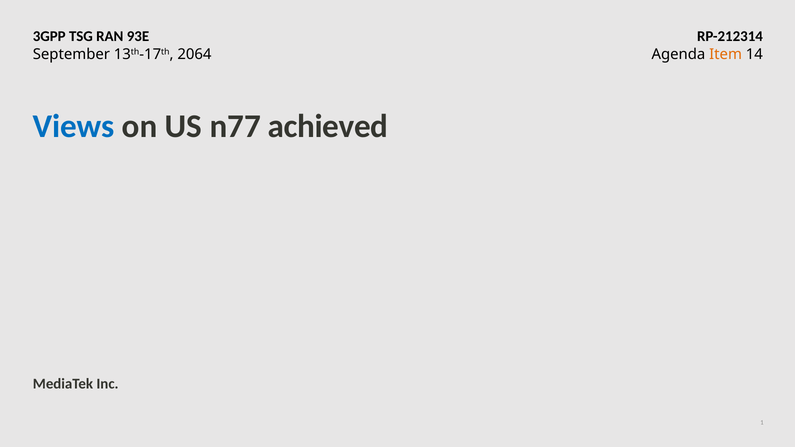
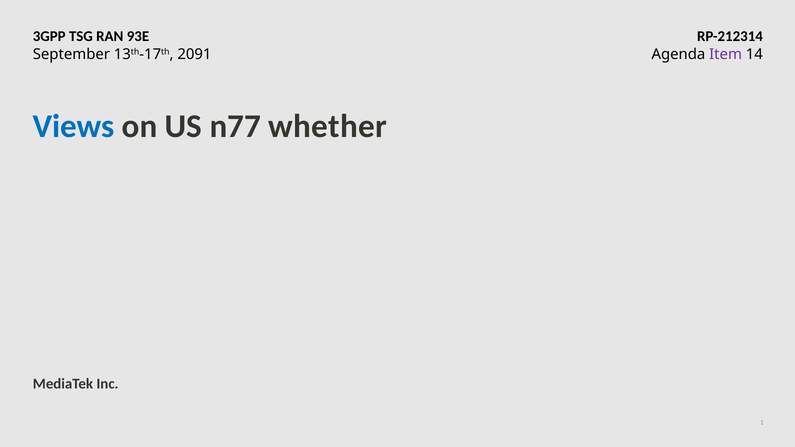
2064: 2064 -> 2091 (194, 54)
Item colour: orange -> purple (726, 54)
achieved: achieved -> whether (328, 126)
